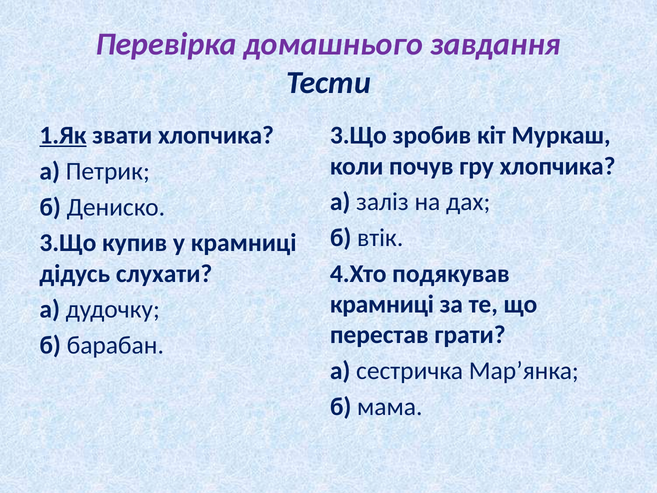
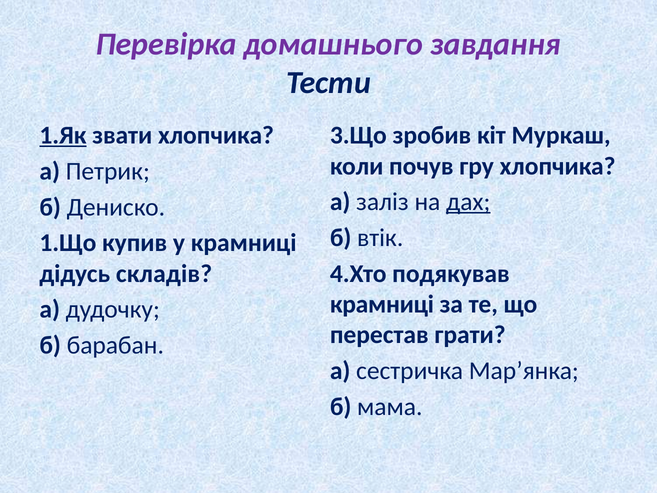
дах underline: none -> present (468, 202)
3.Що: 3.Що -> 1.Що (68, 243)
слухати: слухати -> складів (164, 273)
